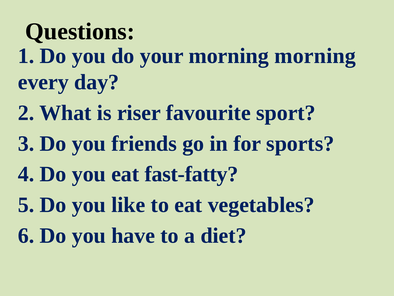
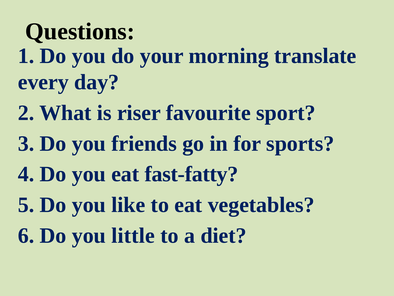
morning morning: morning -> translate (315, 56)
have: have -> little (133, 235)
